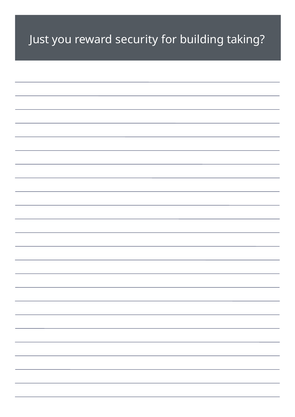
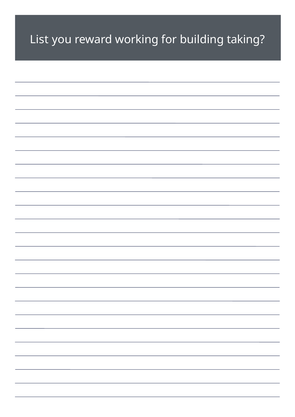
Just: Just -> List (39, 40)
security: security -> working (137, 40)
